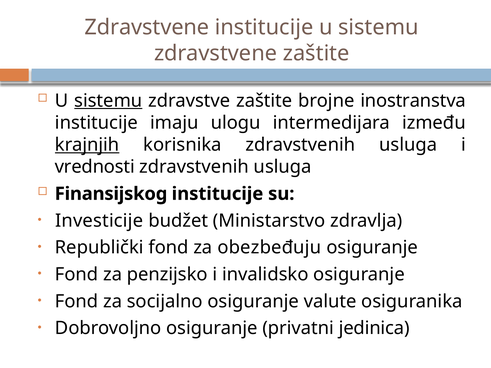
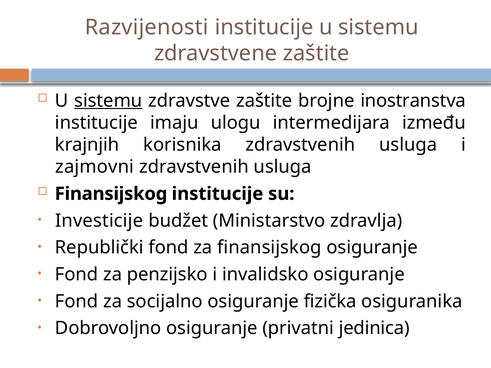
Zdravstvene: Zdravstvene -> Razvijenosti (147, 27)
krajnjih underline: present -> none (87, 145)
vrednosti: vrednosti -> zajmovni (95, 167)
za obezbeđuju: obezbeđuju -> finansijskog (269, 248)
valute: valute -> fizička (330, 301)
